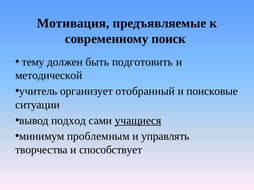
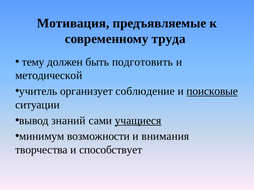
поиск: поиск -> труда (169, 39)
отобранный: отобранный -> соблюдение (145, 91)
поисковые underline: none -> present (212, 91)
подход: подход -> знаний (68, 121)
проблемным: проблемным -> возможности (98, 137)
управлять: управлять -> внимания (165, 137)
